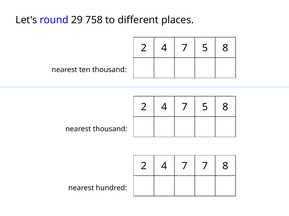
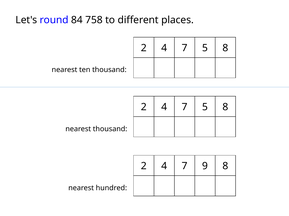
29: 29 -> 84 (77, 20)
7 7: 7 -> 9 (205, 167)
